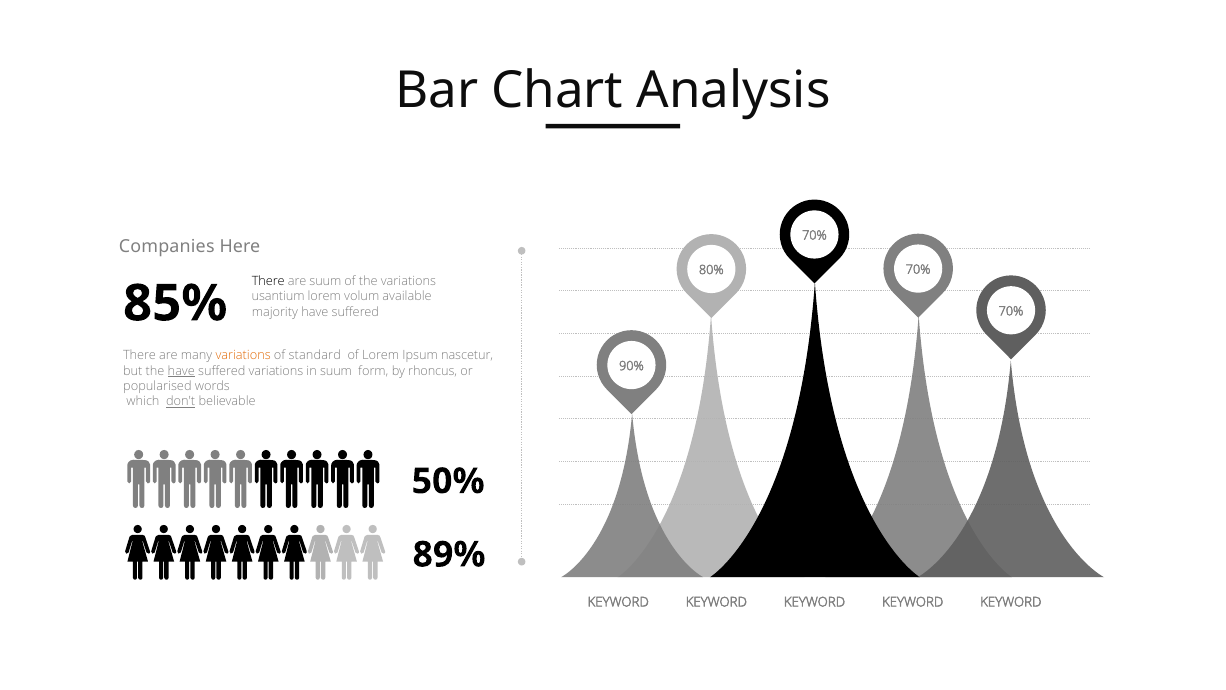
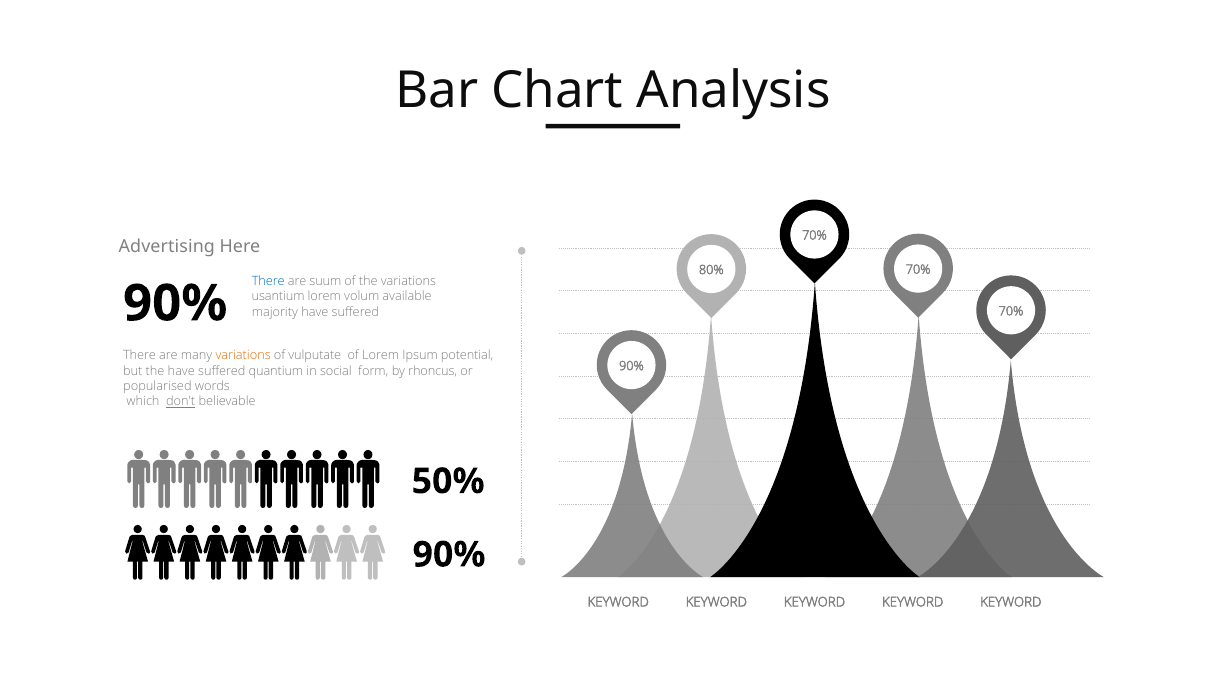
Companies: Companies -> Advertising (167, 246)
There colour: black -> blue (268, 281)
85%: 85% -> 90% (175, 303)
standard: standard -> vulputate (315, 355)
nascetur: nascetur -> potential (467, 355)
have underline: present -> none (181, 371)
suffered variations: variations -> quantium (276, 371)
in suum: suum -> social (336, 371)
89%: 89% -> 90% (449, 555)
